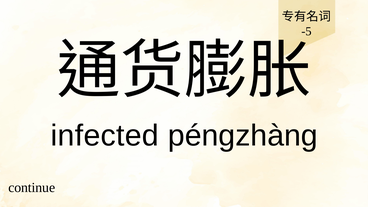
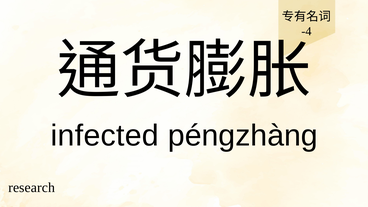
-5: -5 -> -4 (306, 31)
continue: continue -> research (32, 188)
